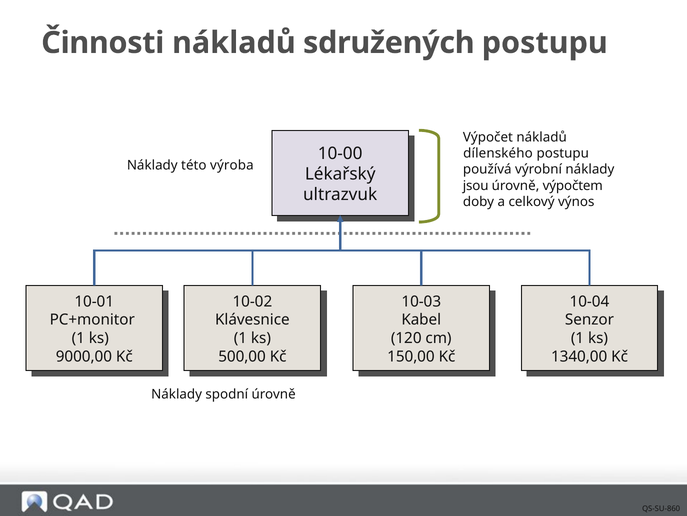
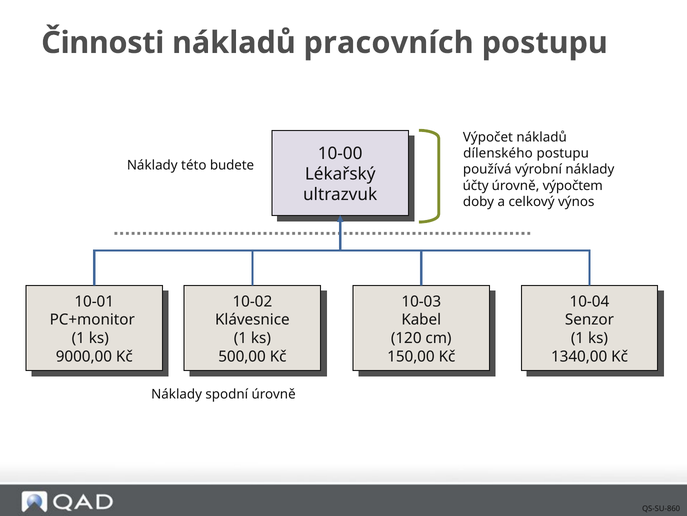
sdružených: sdružených -> pracovních (389, 43)
výroba: výroba -> budete (232, 165)
jsou: jsou -> účty (476, 185)
